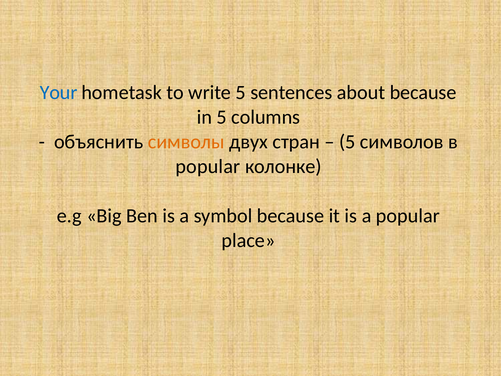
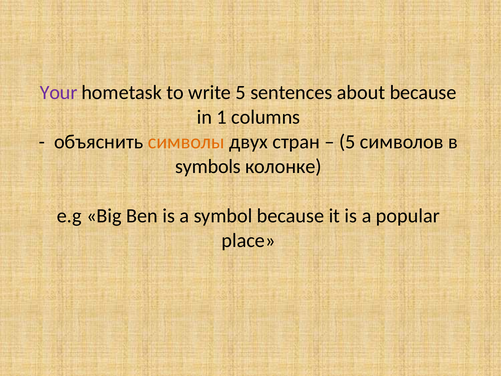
Your colour: blue -> purple (59, 92)
in 5: 5 -> 1 (222, 117)
popular: popular -> symbols (208, 166)
